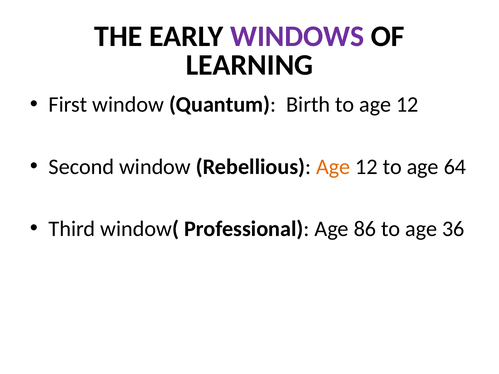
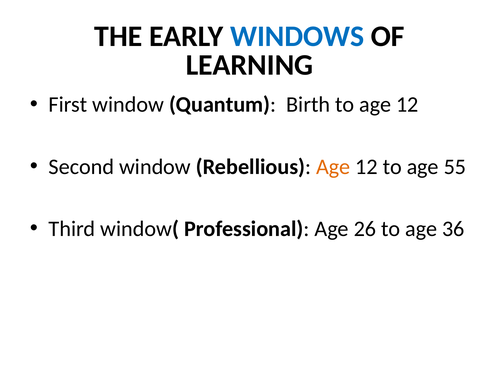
WINDOWS colour: purple -> blue (297, 36)
64: 64 -> 55 (455, 167)
86: 86 -> 26 (365, 229)
